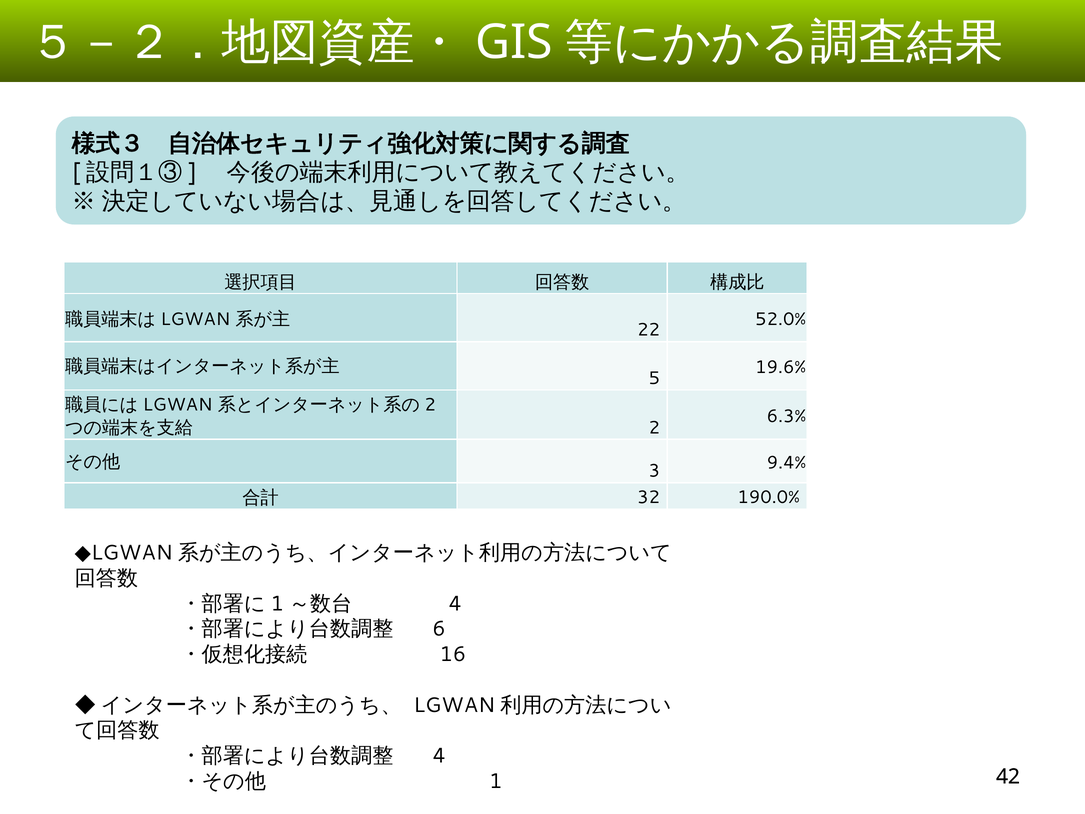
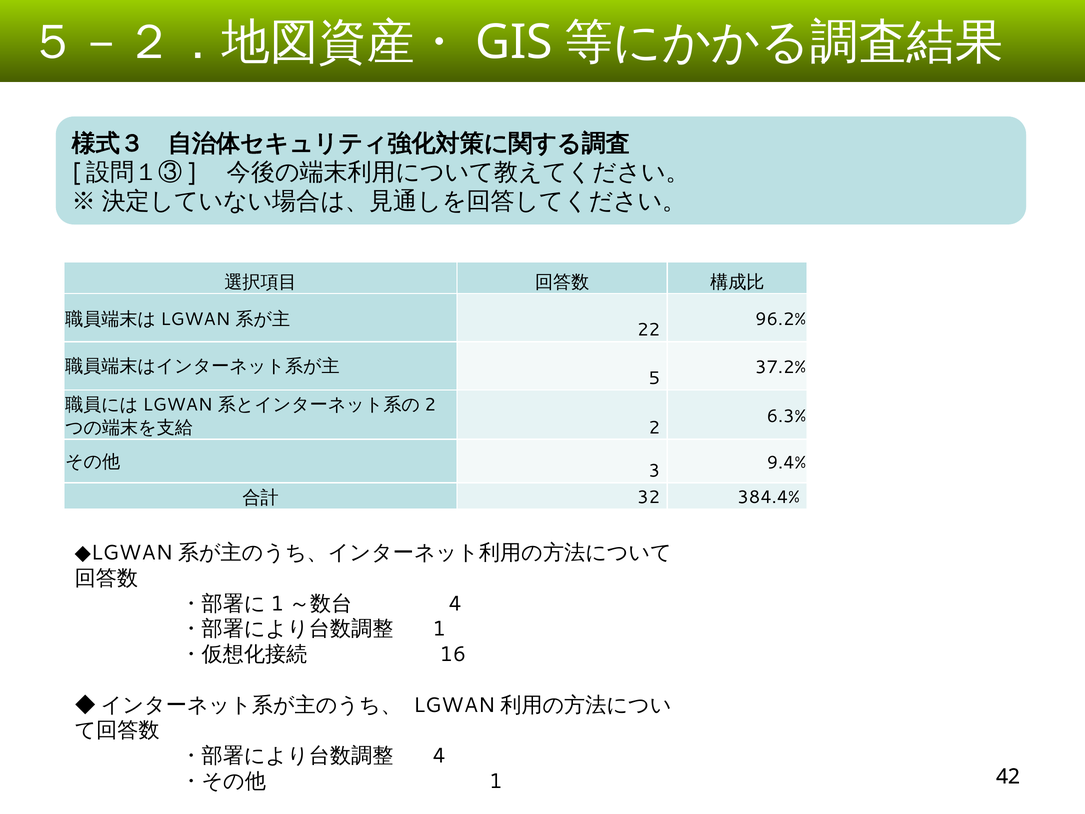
52.0%: 52.0% -> 96.2% (781, 319)
19.6%: 19.6% -> 37.2% (781, 367)
190.0%: 190.0% -> 384.4% (769, 497)
6: 6 -> 1 (439, 629)
